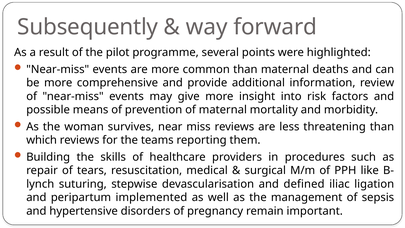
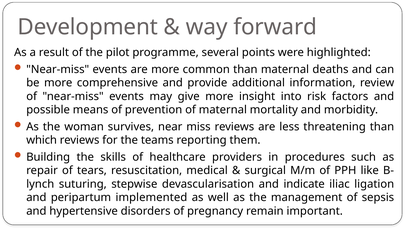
Subsequently: Subsequently -> Development (88, 27)
defined: defined -> indicate (304, 184)
